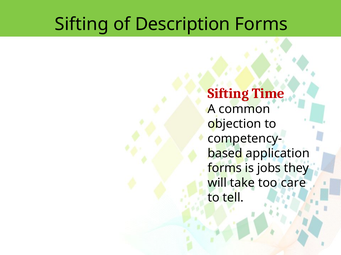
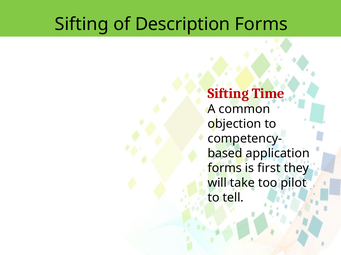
jobs: jobs -> first (269, 169)
care: care -> pilot (294, 183)
